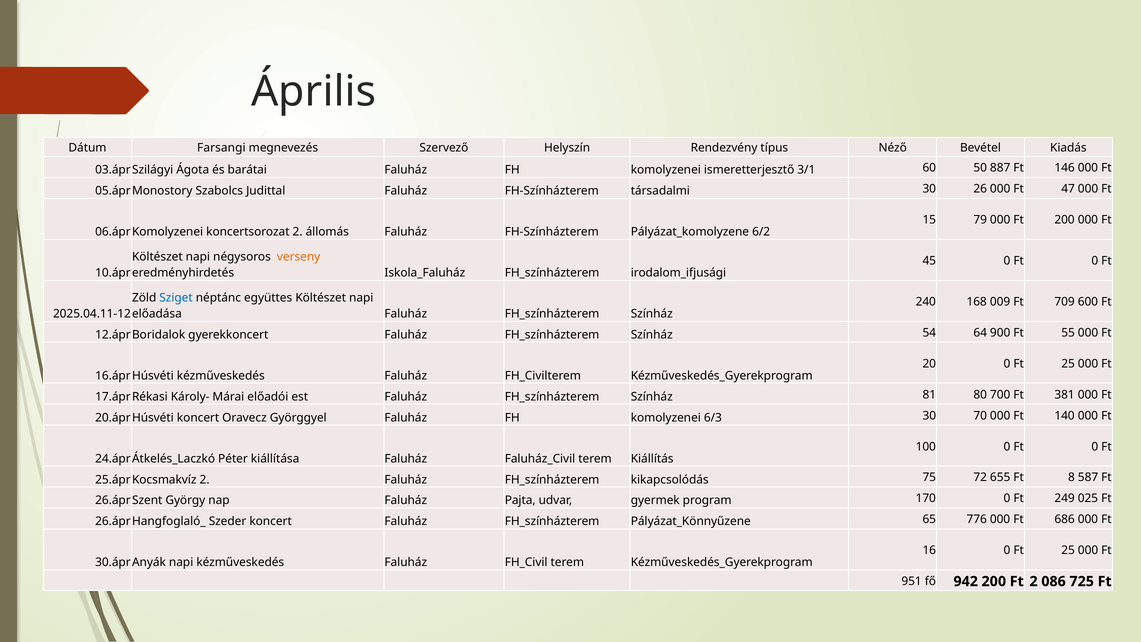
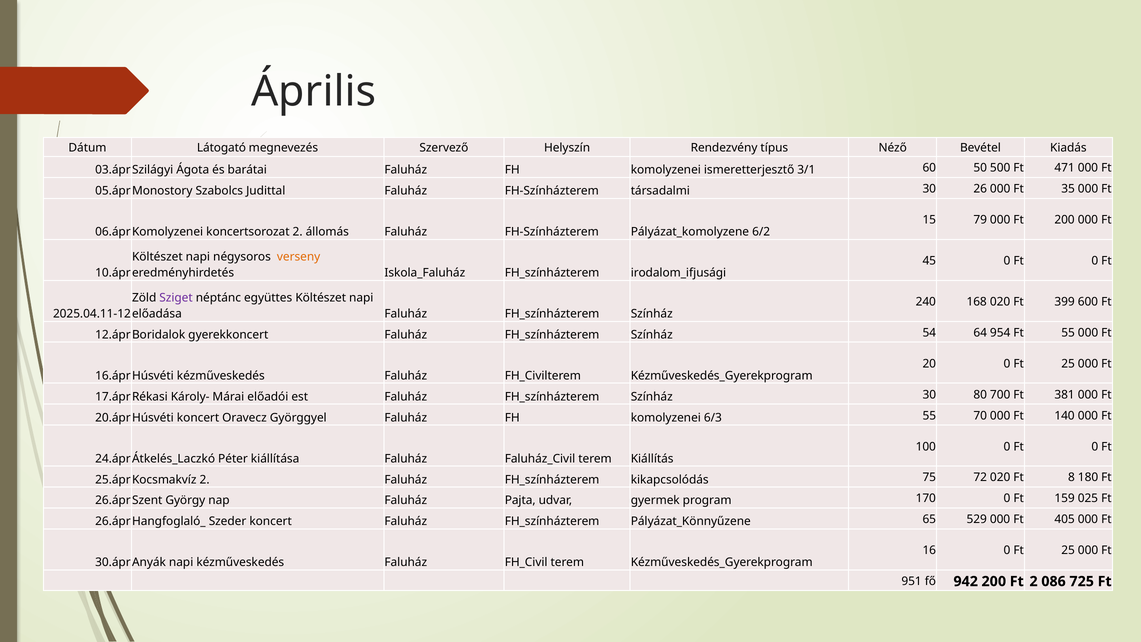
Farsangi: Farsangi -> Látogató (221, 148)
887: 887 -> 500 (1000, 168)
146: 146 -> 471 (1065, 168)
47: 47 -> 35 (1068, 189)
Sziget colour: blue -> purple (176, 298)
168 009: 009 -> 020 (1000, 302)
709: 709 -> 399 (1065, 302)
900: 900 -> 954 (1000, 333)
81: 81 -> 30 (929, 395)
30: 30 -> 55 (929, 416)
72 655: 655 -> 020 (1000, 477)
587: 587 -> 180 (1088, 477)
249: 249 -> 159 (1065, 498)
776: 776 -> 529 (977, 519)
686: 686 -> 405 (1065, 519)
